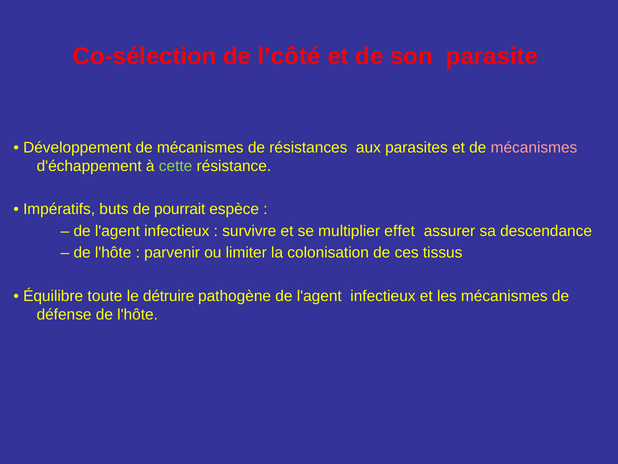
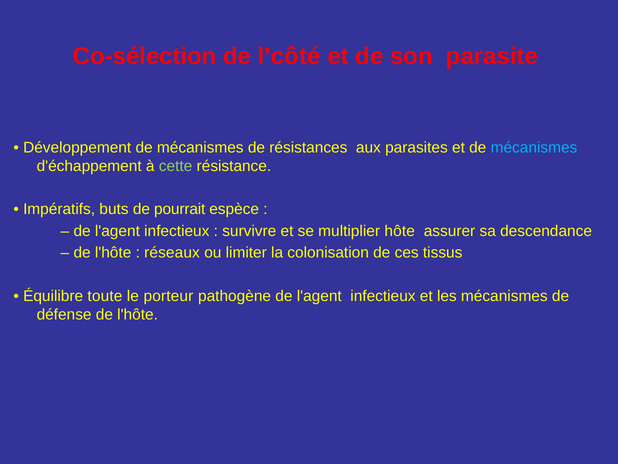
mécanismes colour: pink -> light blue (534, 147)
effet: effet -> hôte (400, 231)
parvenir: parvenir -> réseaux (172, 252)
détruire: détruire -> porteur (168, 296)
